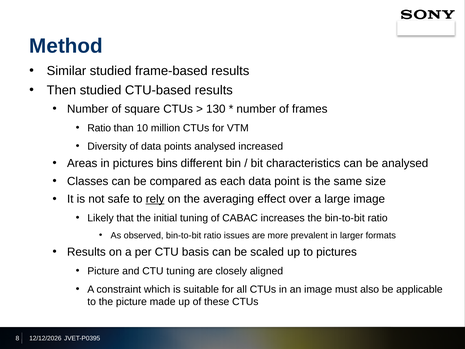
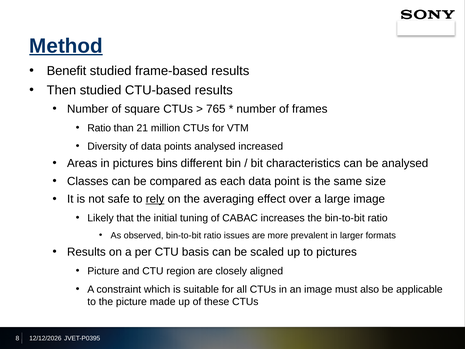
Method underline: none -> present (66, 46)
Similar: Similar -> Benefit (67, 71)
130: 130 -> 765 (216, 109)
10: 10 -> 21 (142, 128)
CTU tuning: tuning -> region (181, 271)
